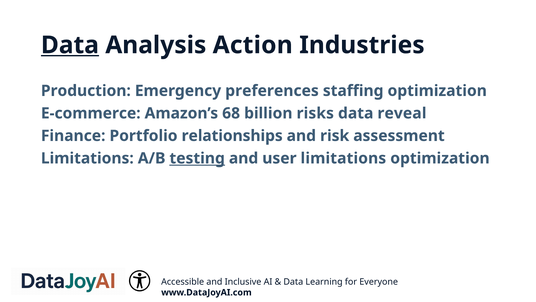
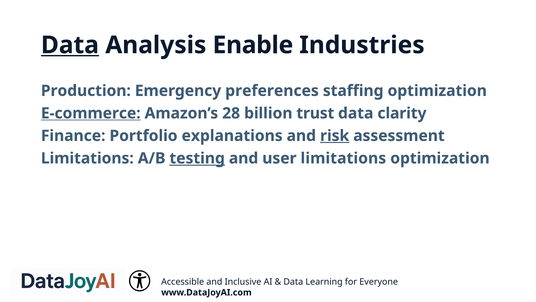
Action: Action -> Enable (253, 45)
E-commerce underline: none -> present (91, 113)
68: 68 -> 28 (231, 113)
risks: risks -> trust (315, 113)
reveal: reveal -> clarity (402, 113)
relationships: relationships -> explanations (232, 136)
risk underline: none -> present (335, 136)
